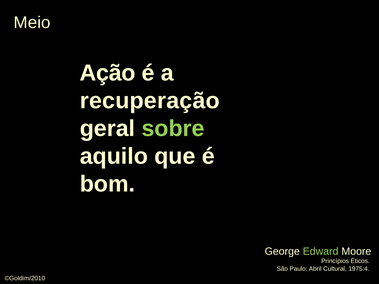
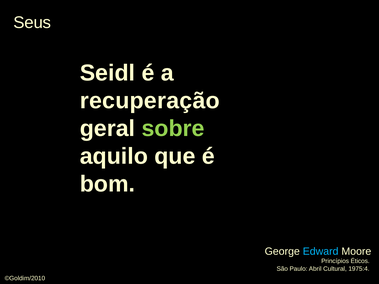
Meio: Meio -> Seus (32, 23)
Ação: Ação -> Seidl (107, 73)
Edward colour: light green -> light blue (321, 252)
